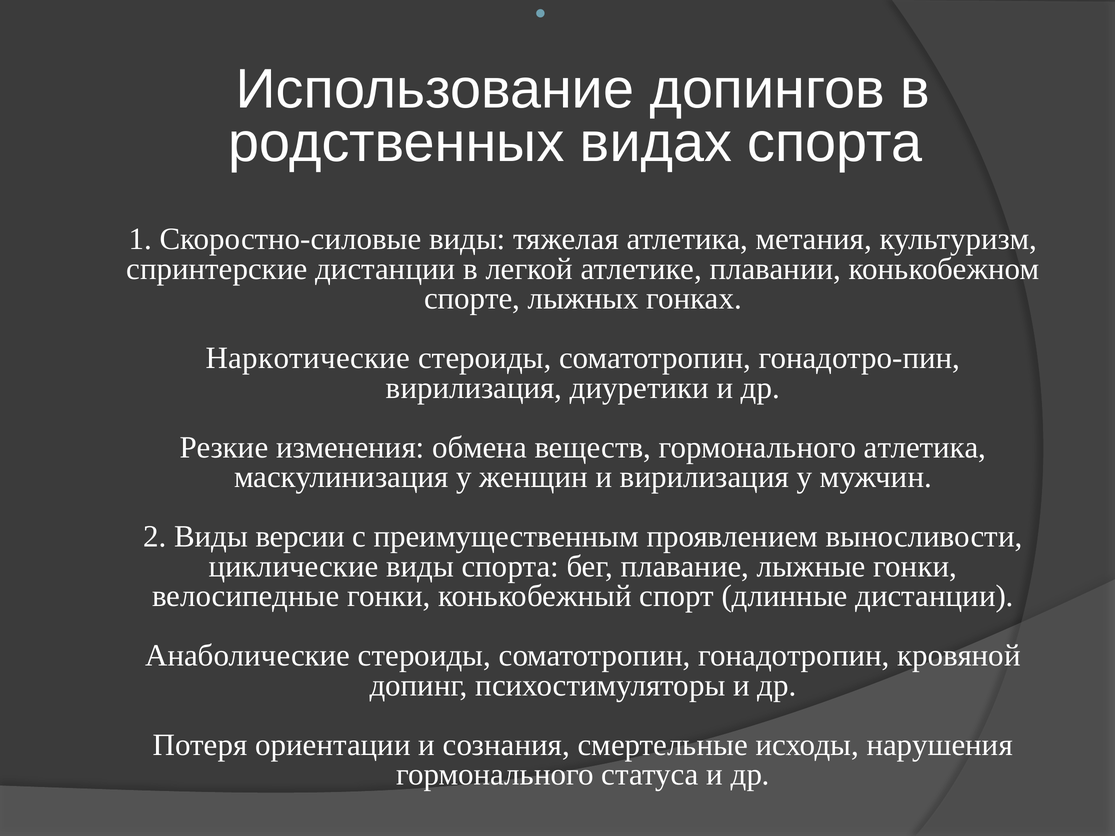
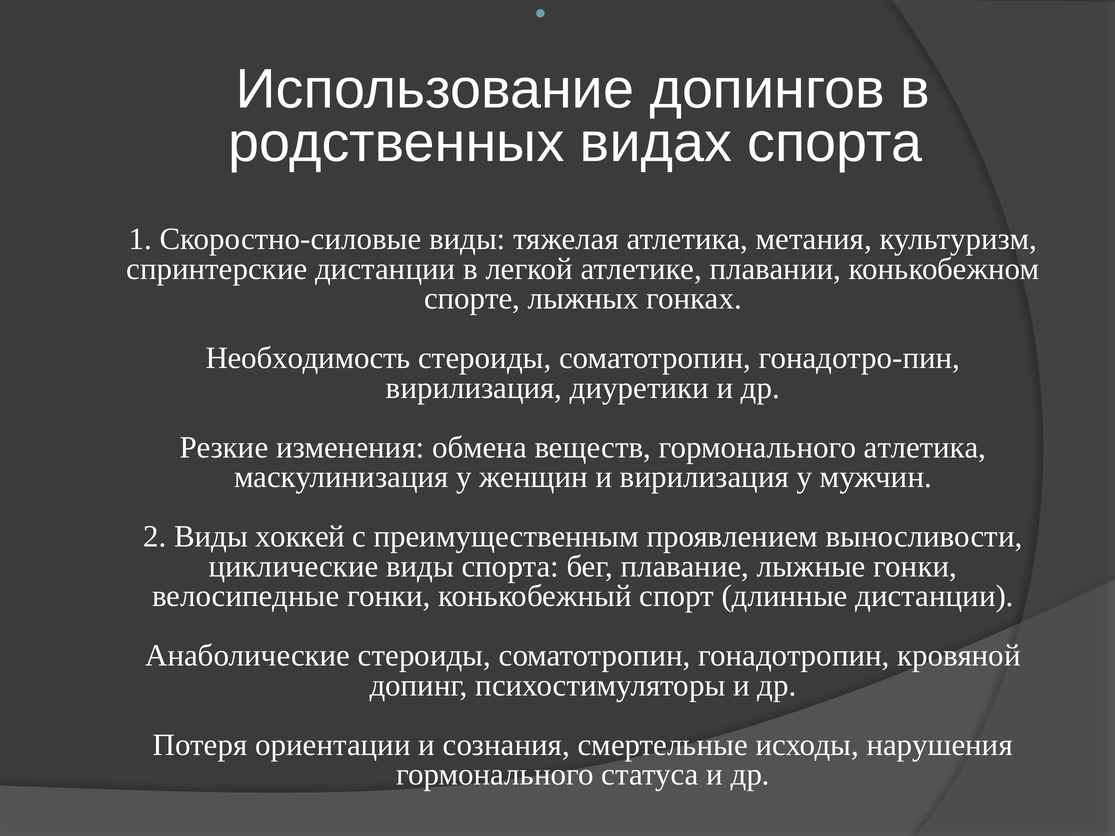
Наркотические: Наркотические -> Необходимость (308, 358)
версии: версии -> хоккей (300, 537)
